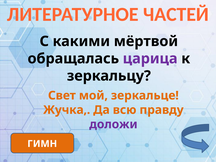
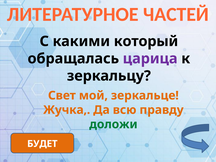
мёртвой: мёртвой -> который (146, 41)
доложи colour: purple -> green (113, 124)
ГИМН: ГИМН -> БУДЕТ (42, 144)
